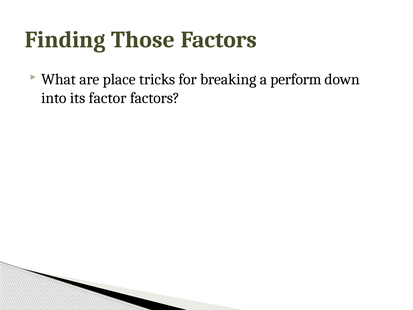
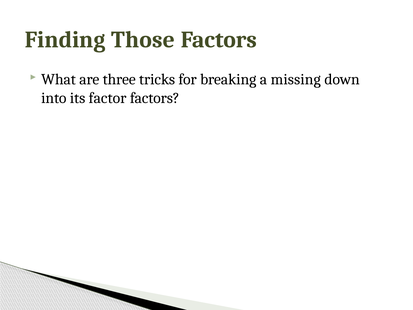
place: place -> three (119, 79)
perform: perform -> missing (296, 79)
